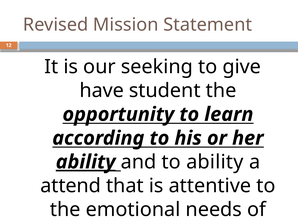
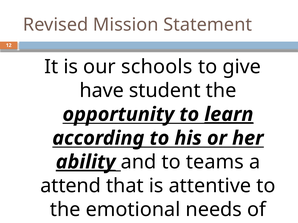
seeking: seeking -> schools (157, 67)
learn underline: none -> present (229, 115)
to ability: ability -> teams (215, 162)
